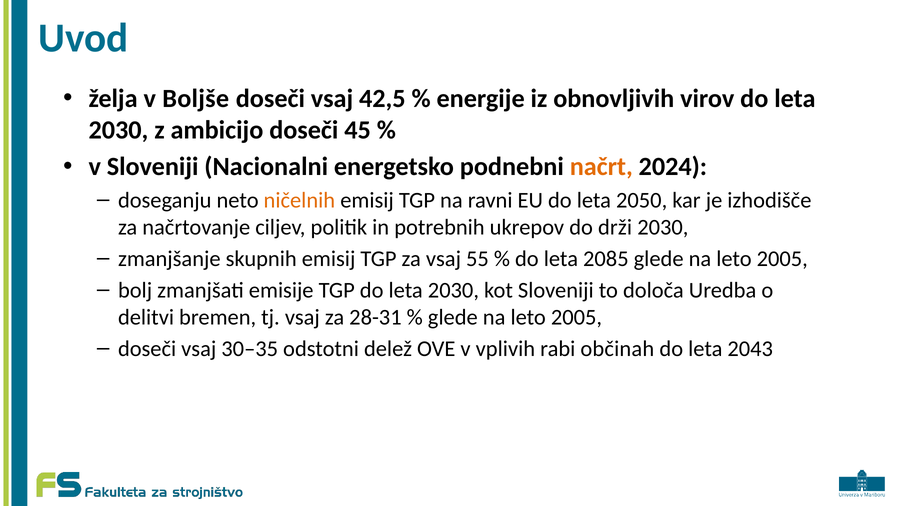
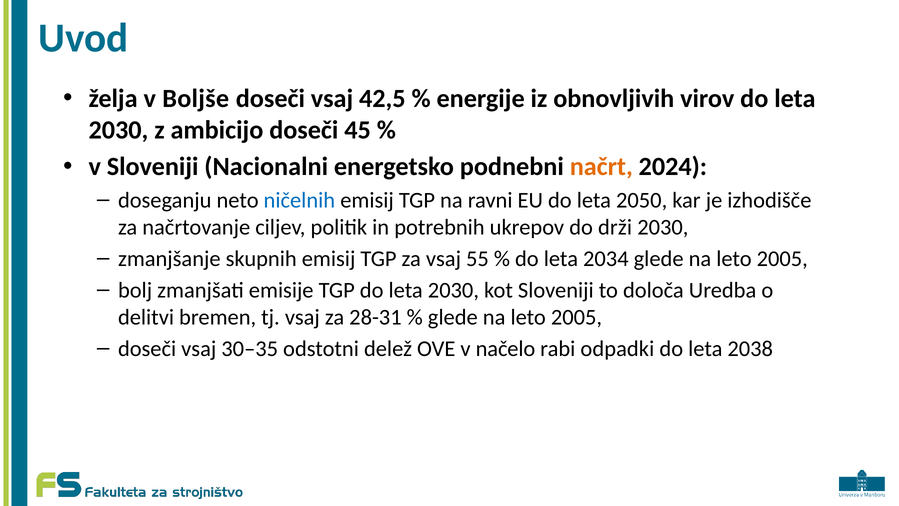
ničelnih colour: orange -> blue (299, 200)
2085: 2085 -> 2034 (606, 259)
vplivih: vplivih -> načelo (505, 348)
občinah: občinah -> odpadki (617, 348)
2043: 2043 -> 2038 (750, 348)
